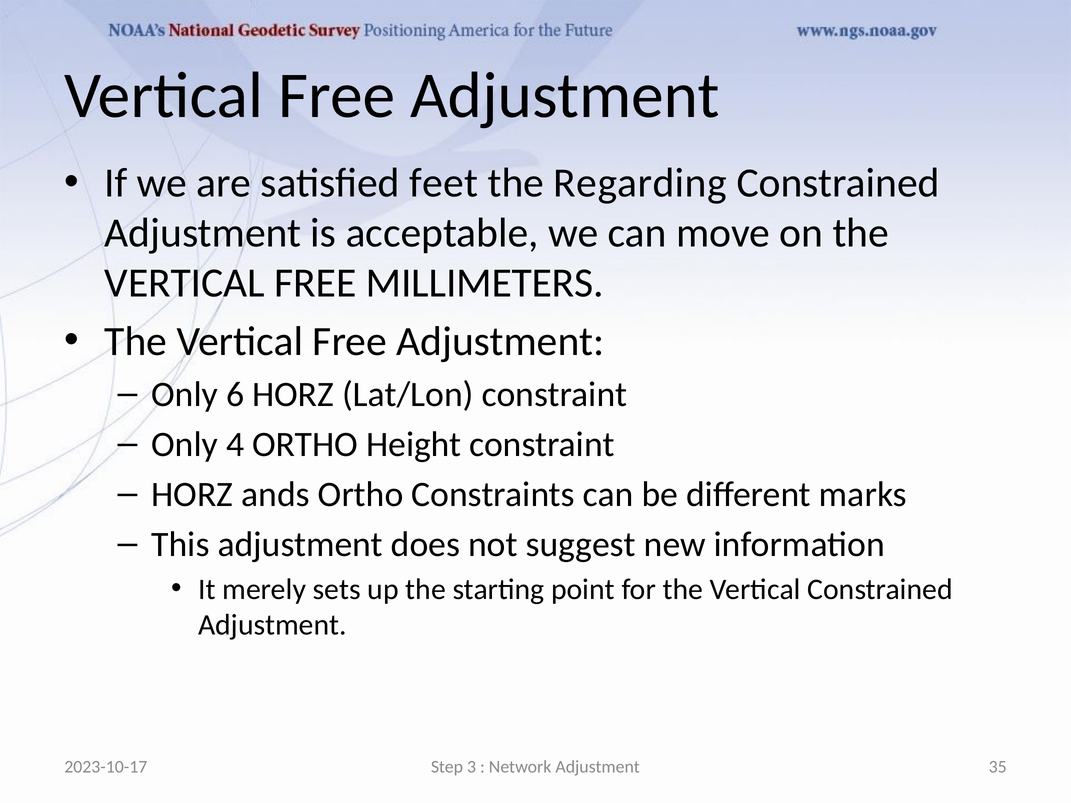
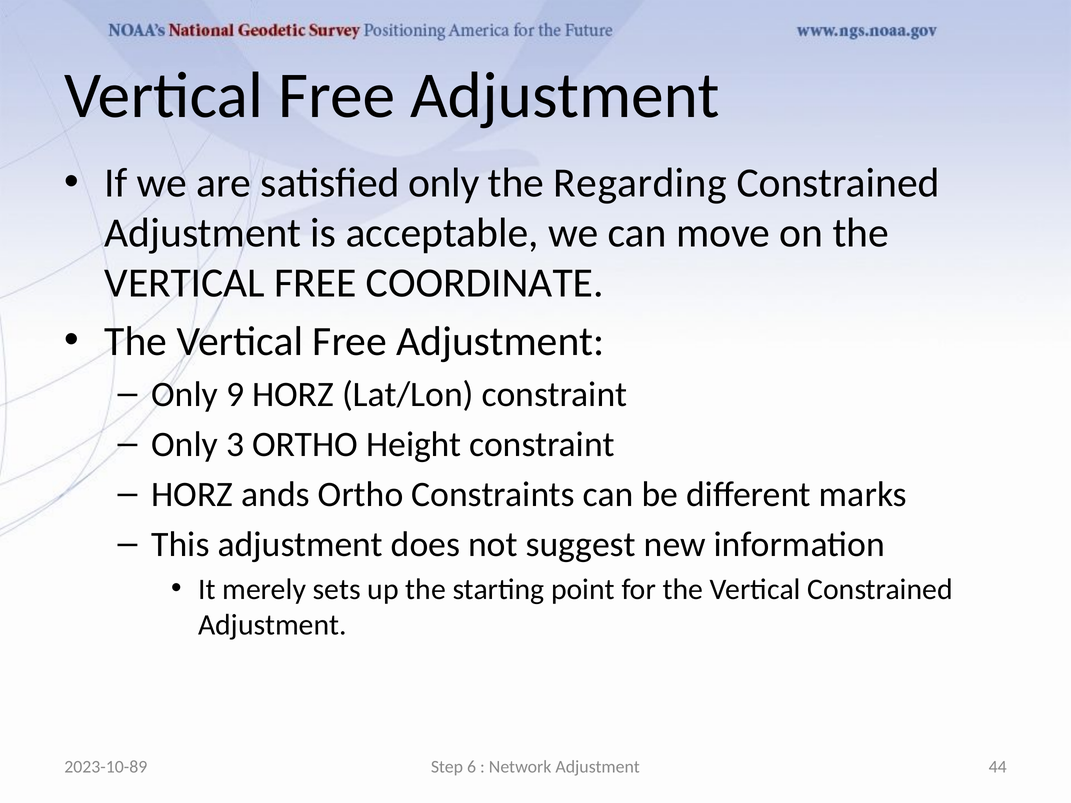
satisfied feet: feet -> only (444, 183)
MILLIMETERS: MILLIMETERS -> COORDINATE (485, 283)
6: 6 -> 9 (235, 395)
4: 4 -> 3 (235, 445)
2023-10-17: 2023-10-17 -> 2023-10-89 (106, 767)
3: 3 -> 6 (472, 767)
35: 35 -> 44 (998, 767)
